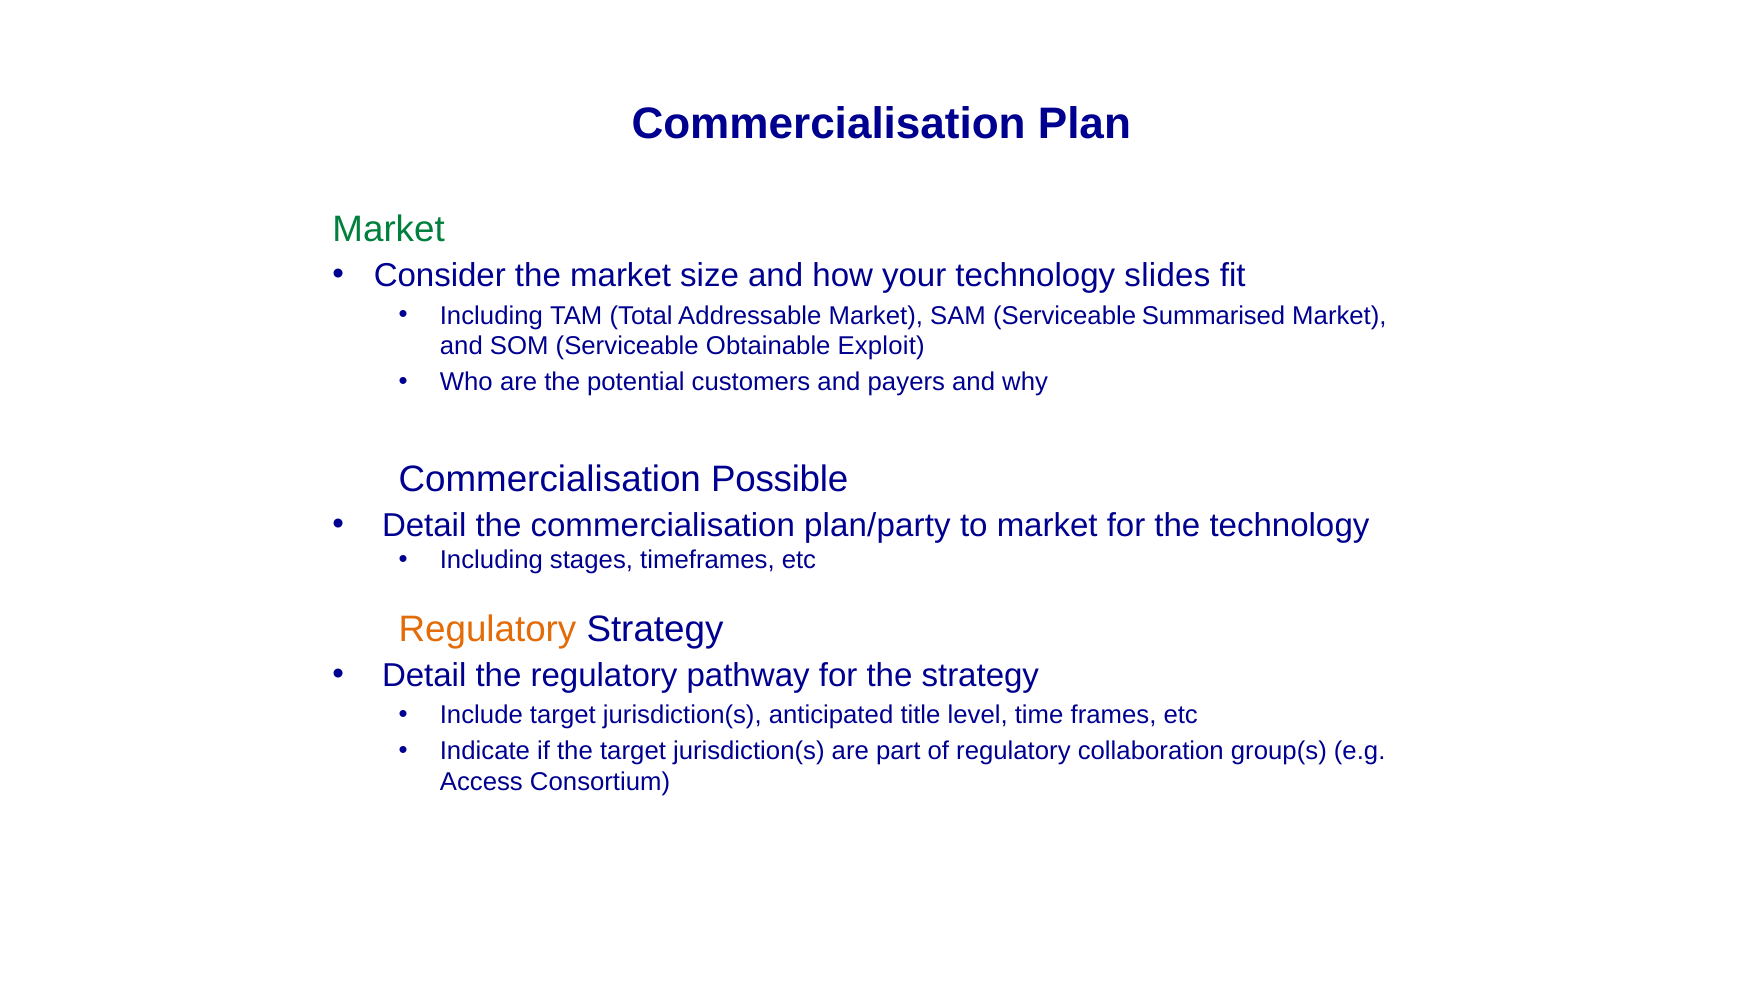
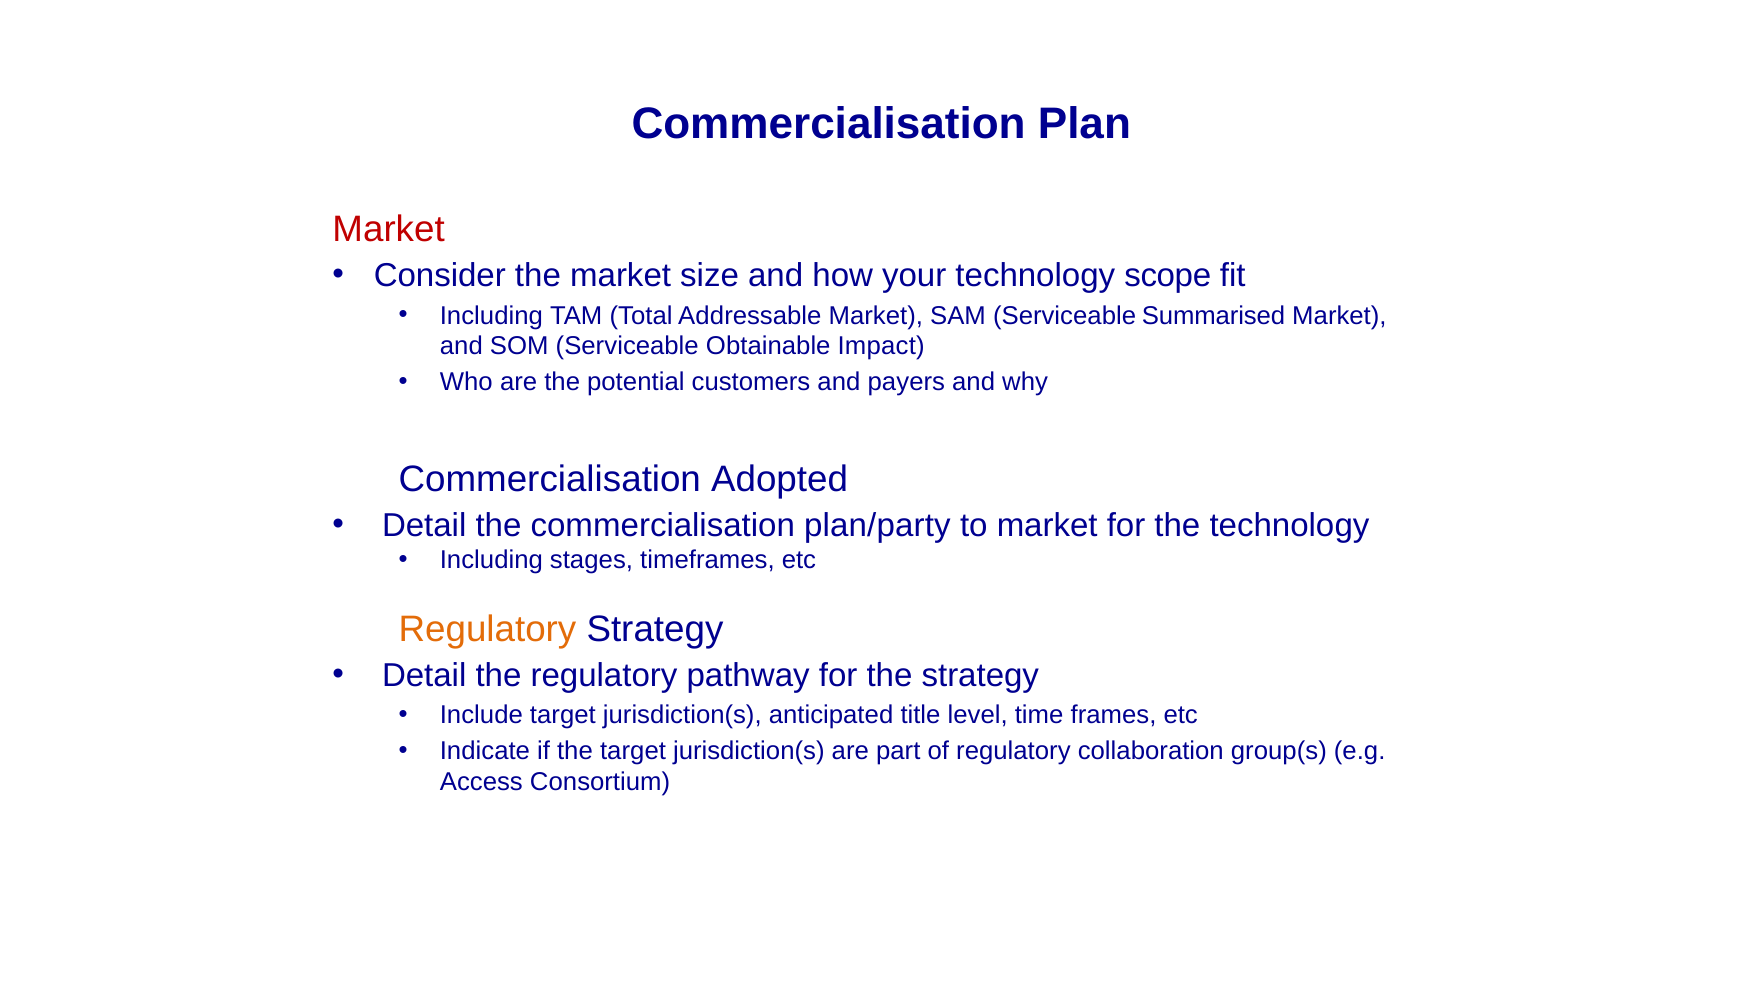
Market colour: green -> red (389, 229)
slides: slides -> scope (1168, 276)
Exploit: Exploit -> Impact (881, 346)
Possible: Possible -> Adopted (780, 479)
